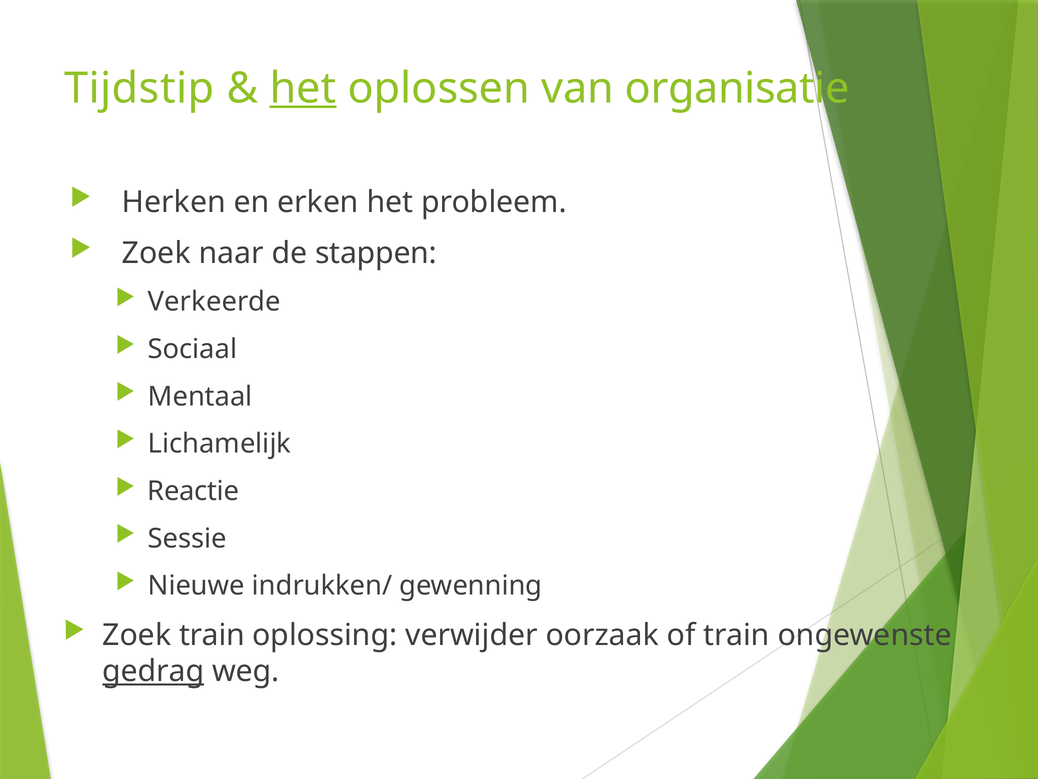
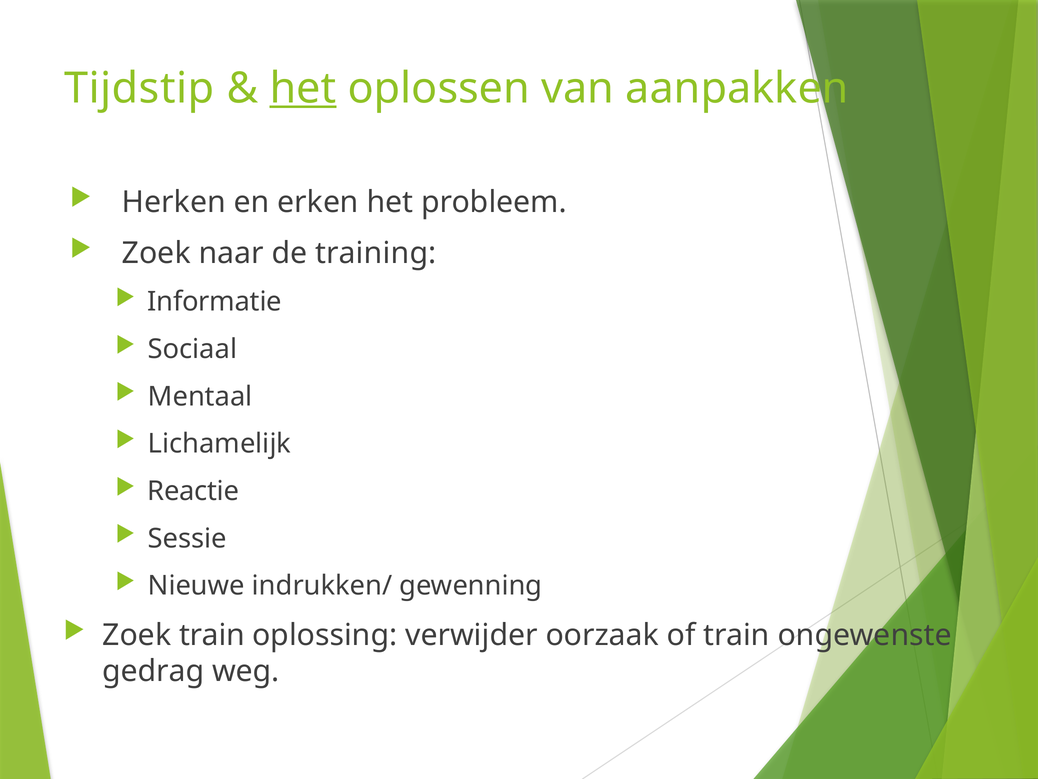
organisatie: organisatie -> aanpakken (737, 88)
stappen: stappen -> training (376, 253)
Verkeerde: Verkeerde -> Informatie (215, 302)
gedrag underline: present -> none (153, 671)
